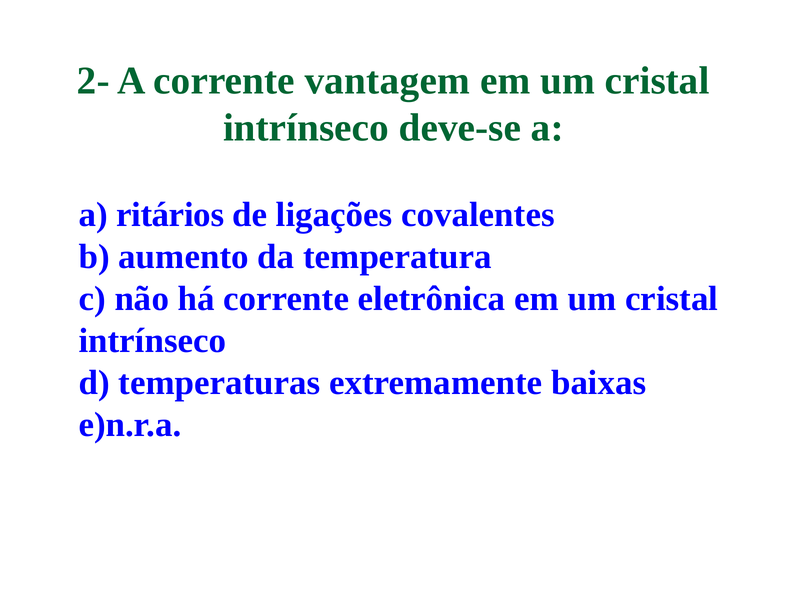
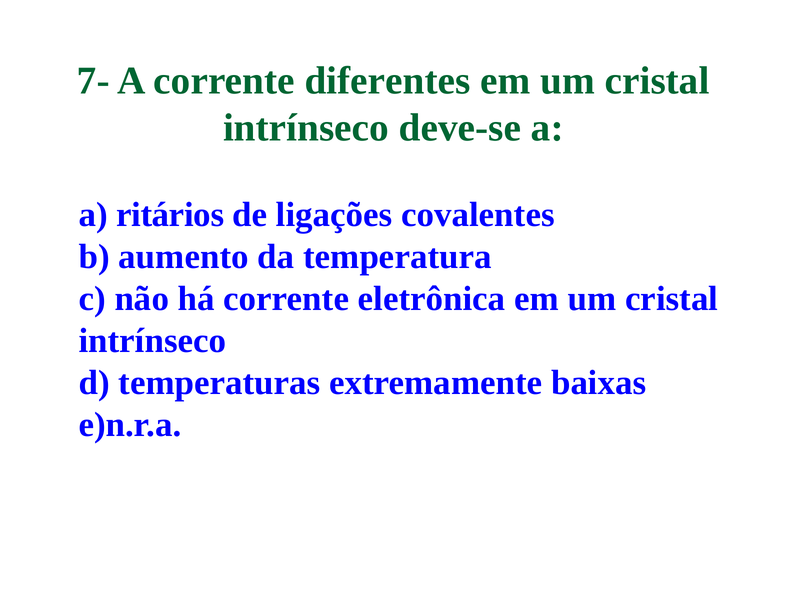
2-: 2- -> 7- (93, 81)
vantagem: vantagem -> diferentes (387, 81)
